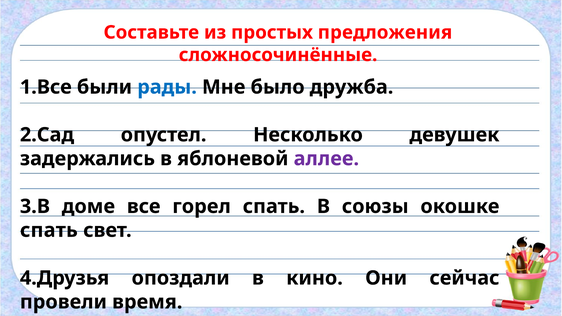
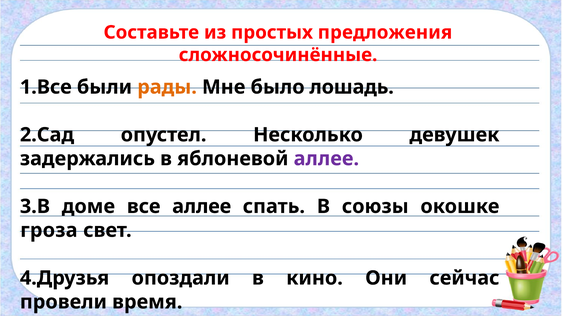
рады colour: blue -> orange (167, 87)
дружба: дружба -> лошадь (352, 87)
все горел: горел -> аллее (202, 206)
спать: спать -> гроза (49, 230)
